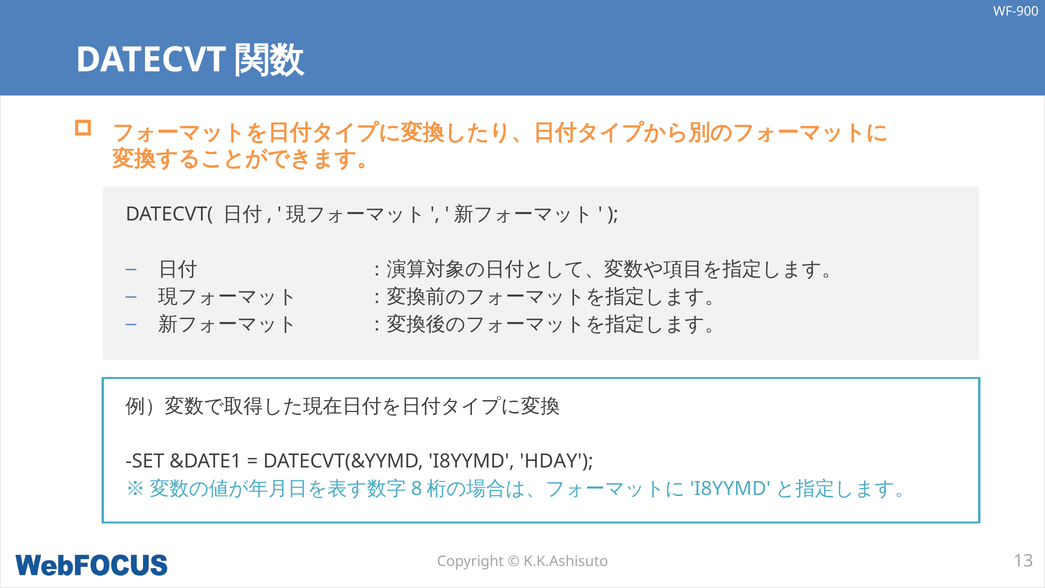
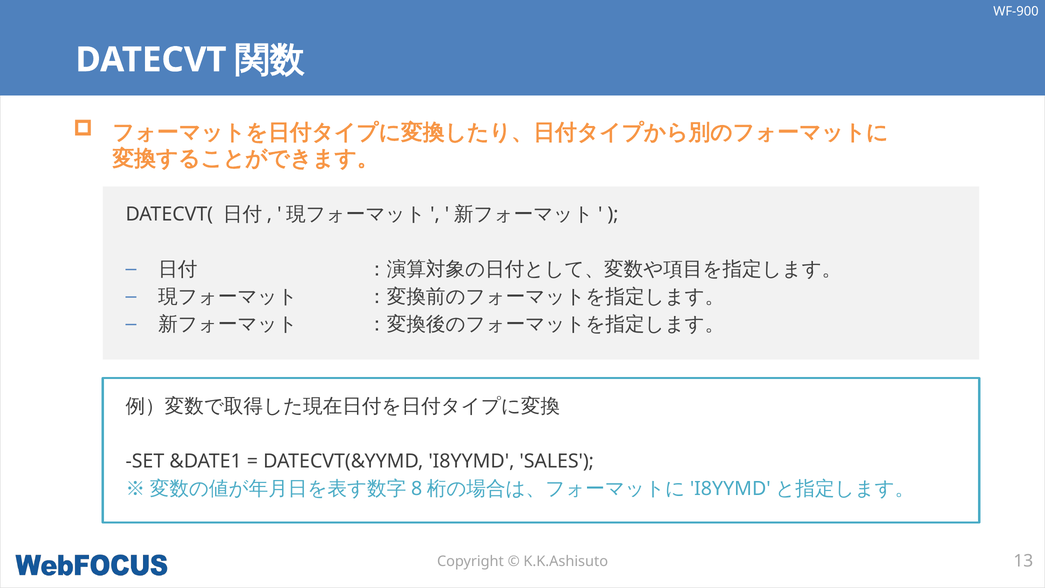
HDAY: HDAY -> SALES (557, 461)
